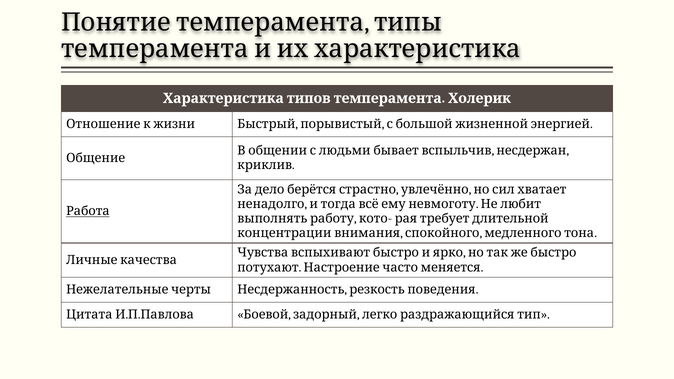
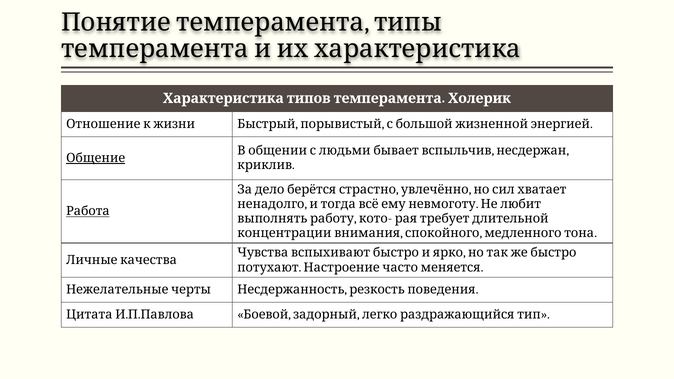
Общение underline: none -> present (96, 158)
